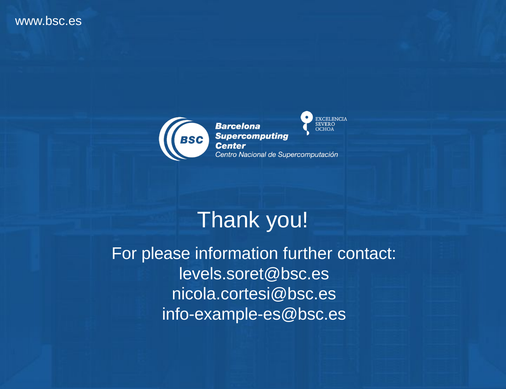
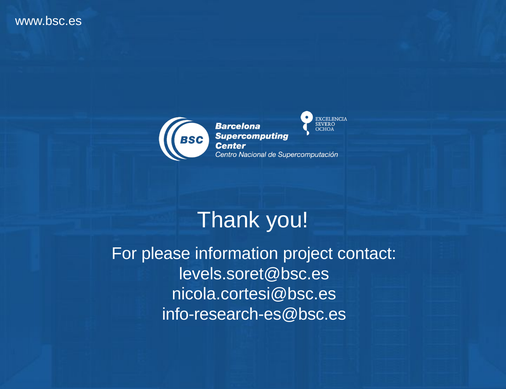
further: further -> project (308, 253)
info-example-es@bsc.es: info-example-es@bsc.es -> info-research-es@bsc.es (254, 314)
